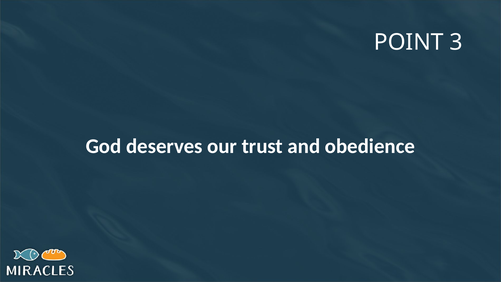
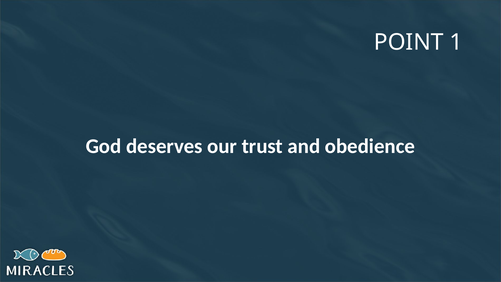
3: 3 -> 1 (456, 42)
